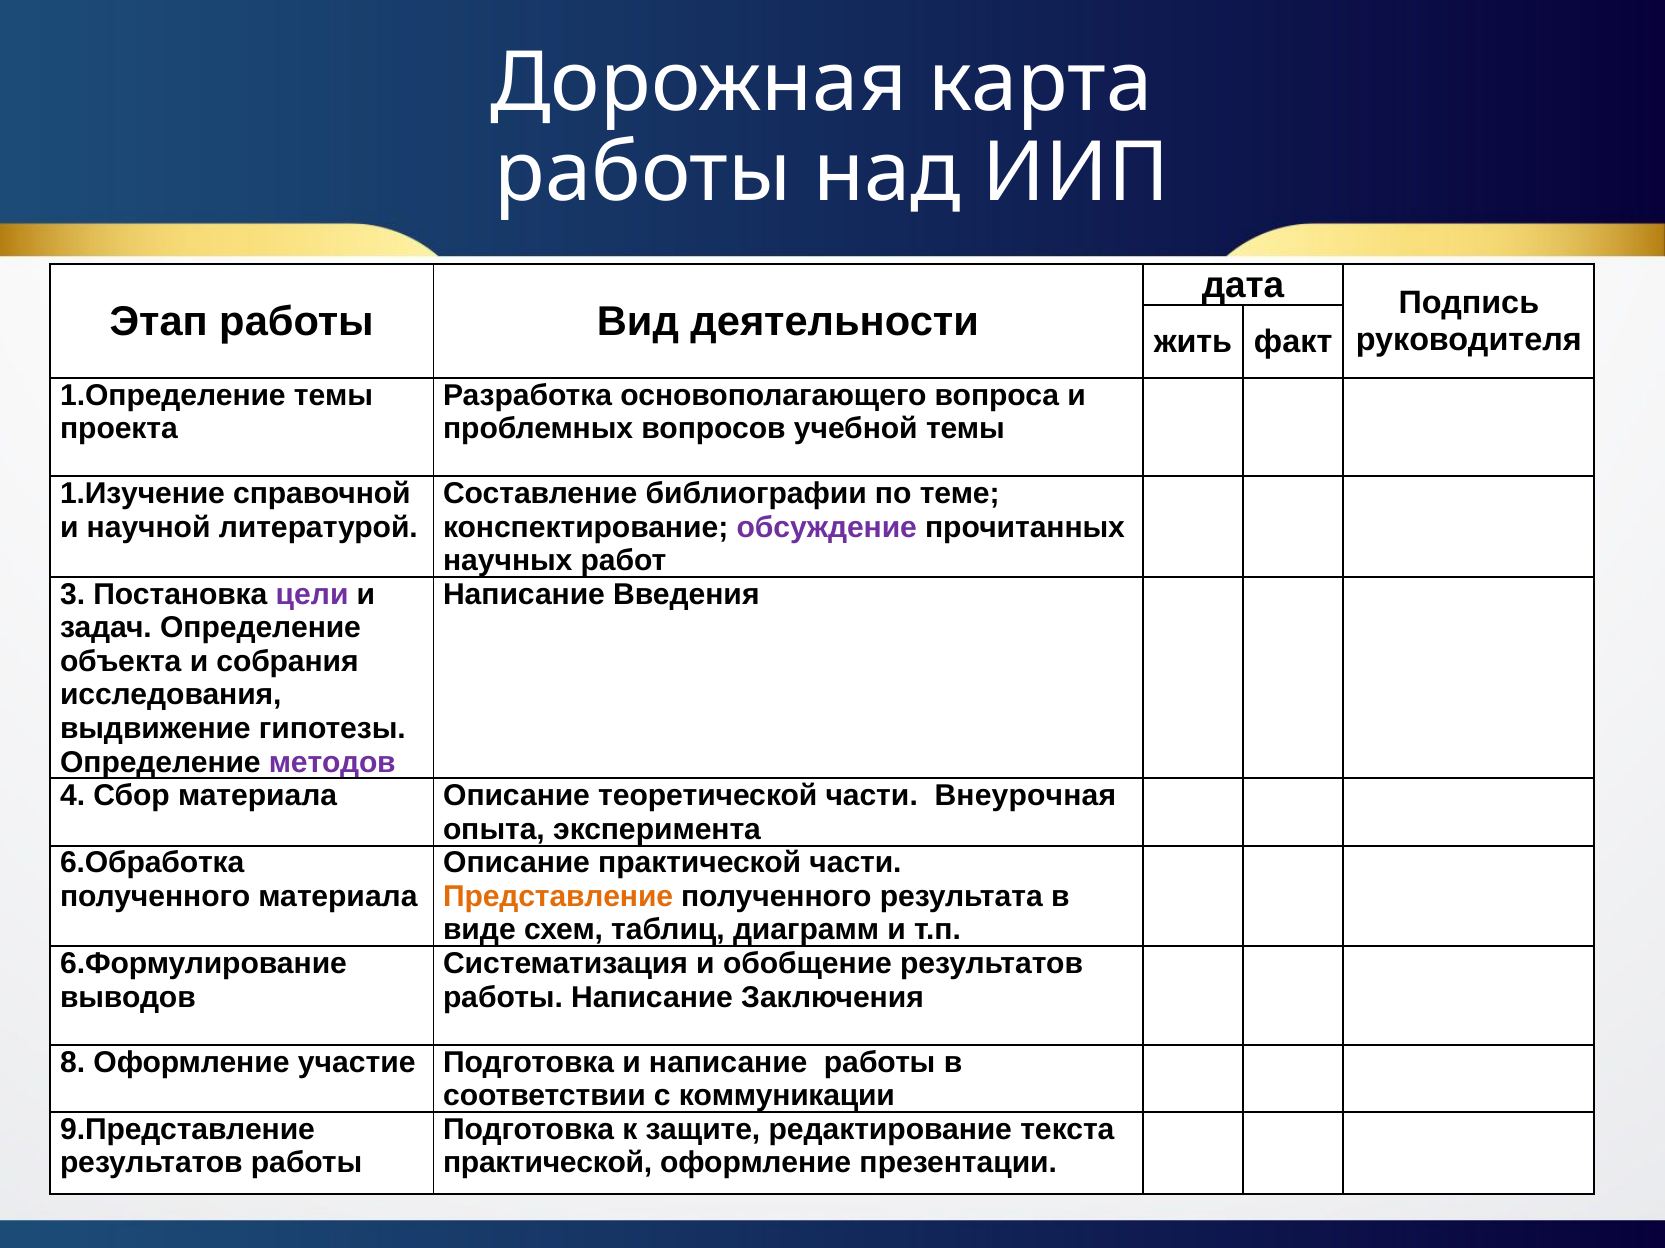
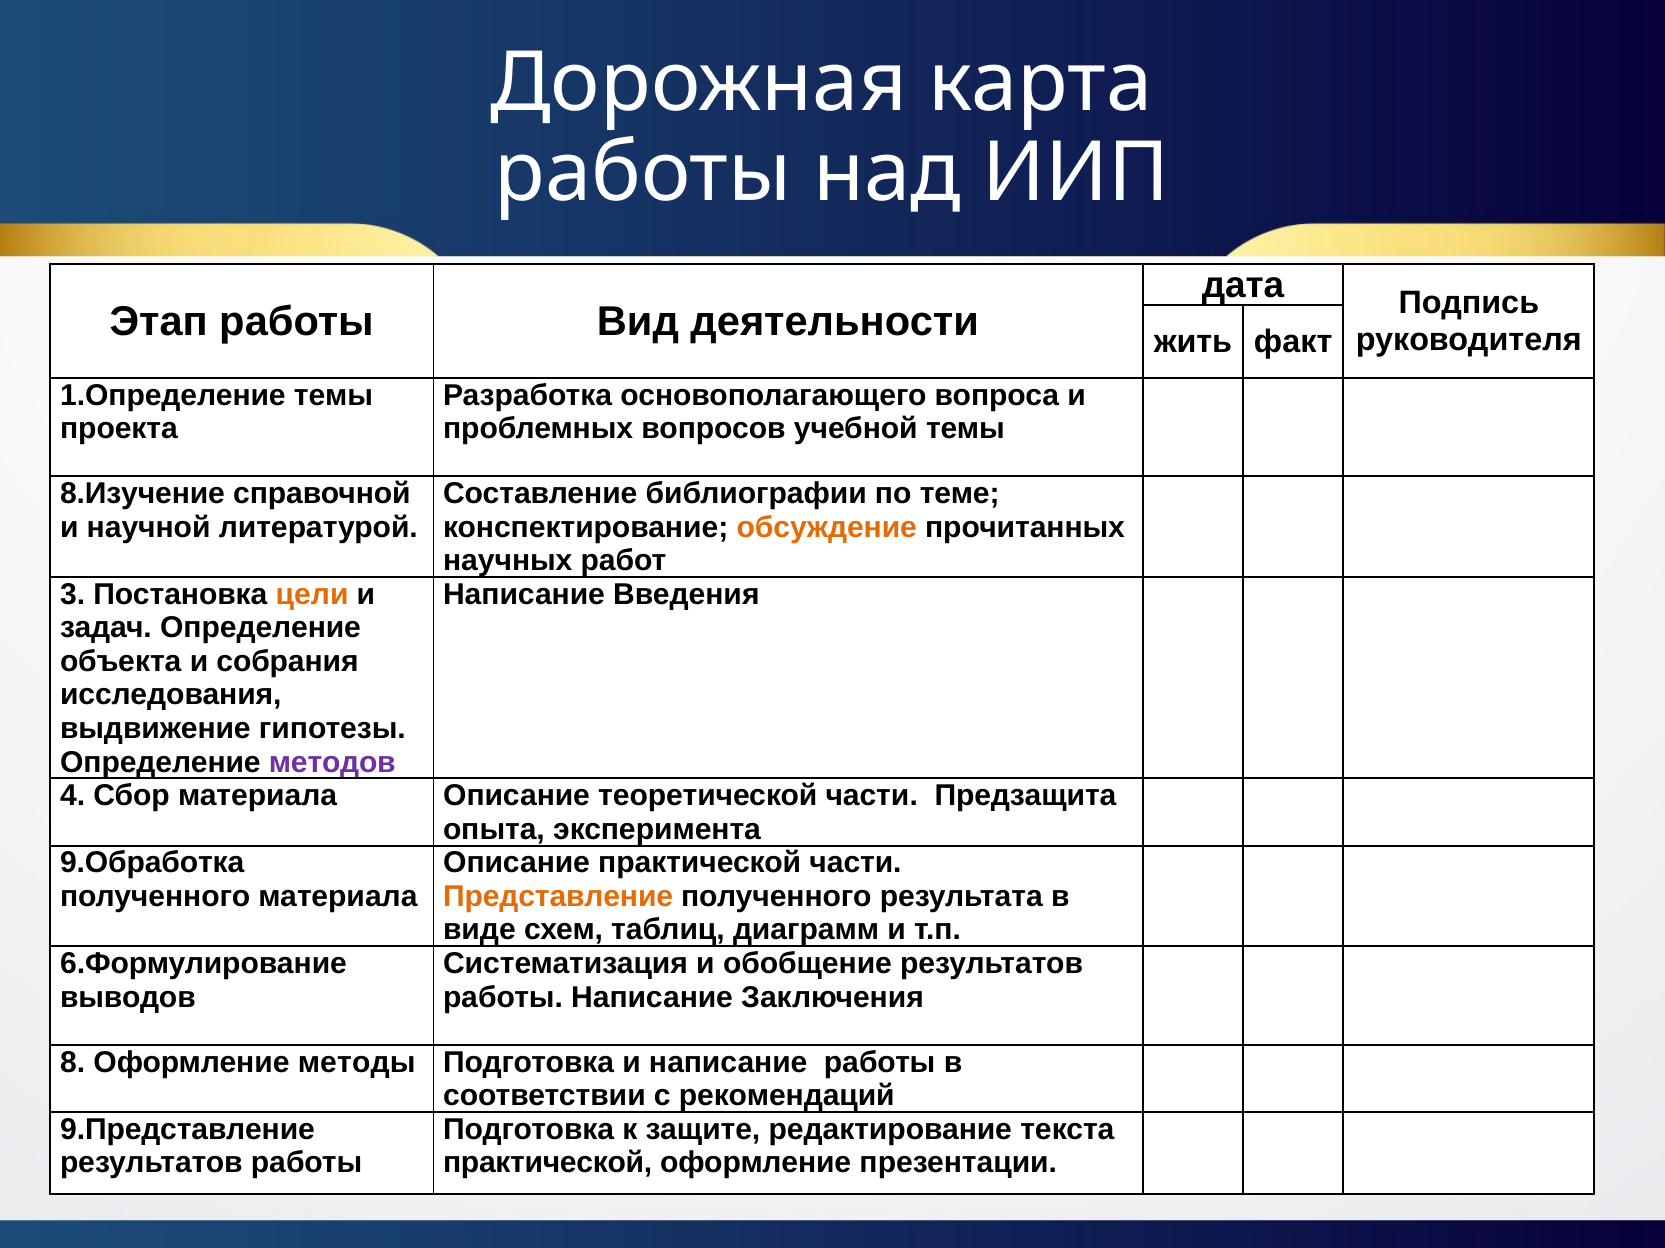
1.Изучение: 1.Изучение -> 8.Изучение (143, 494)
обсуждение colour: purple -> orange (827, 528)
цели colour: purple -> orange (312, 595)
Внеурочная: Внеурочная -> Предзащита (1025, 796)
6.Обработка: 6.Обработка -> 9.Обработка (152, 863)
участие: участие -> методы (357, 1063)
коммуникации: коммуникации -> рекомендаций (787, 1096)
